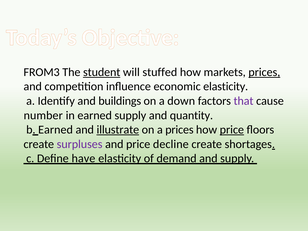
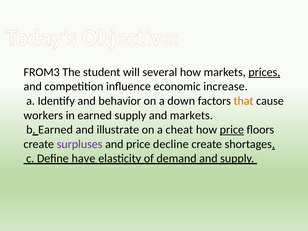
student underline: present -> none (102, 72)
stuffed: stuffed -> several (160, 72)
economic elasticity: elasticity -> increase (226, 87)
buildings: buildings -> behavior (120, 101)
that colour: purple -> orange (244, 101)
number: number -> workers (43, 115)
and quantity: quantity -> markets (191, 115)
illustrate underline: present -> none (118, 130)
a prices: prices -> cheat (179, 130)
